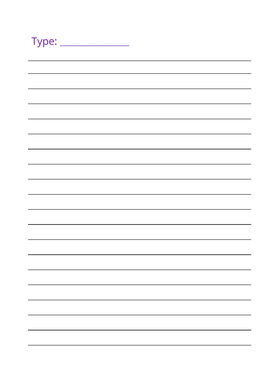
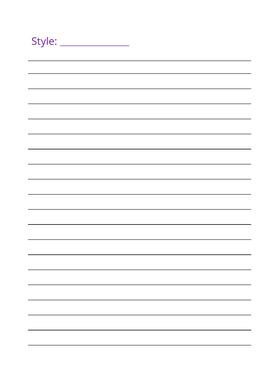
Type: Type -> Style (44, 42)
